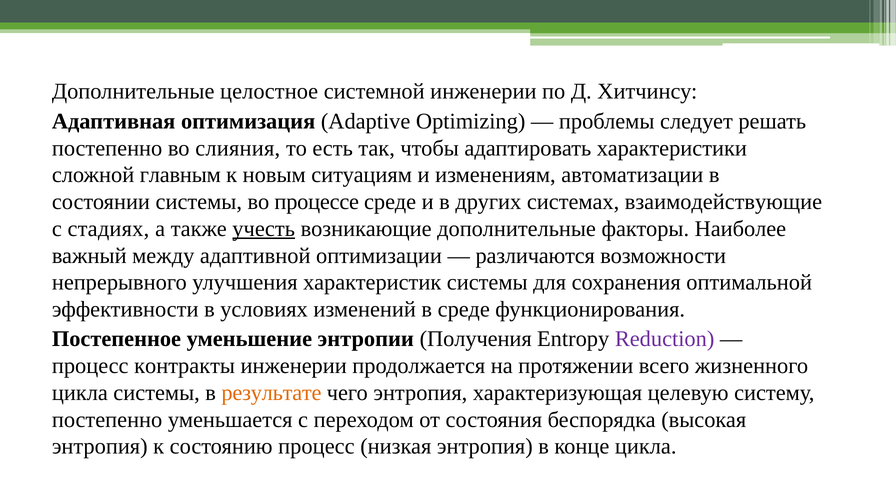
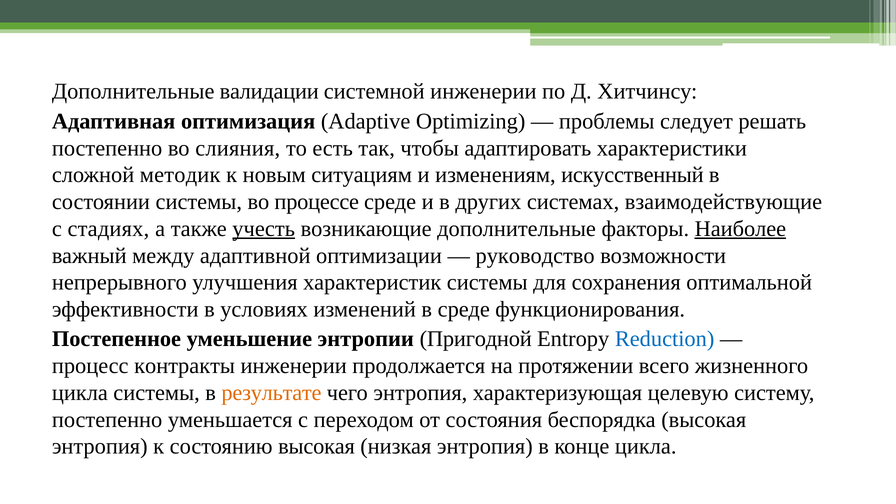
целостное: целостное -> валидации (269, 92)
главным: главным -> методик (180, 175)
автоматизации: автоматизации -> искусственный (632, 175)
Наиболее underline: none -> present (740, 229)
различаются: различаются -> руководство (535, 256)
Получения: Получения -> Пригодной (476, 339)
Reduction colour: purple -> blue (665, 339)
состоянию процесс: процесс -> высокая (317, 447)
